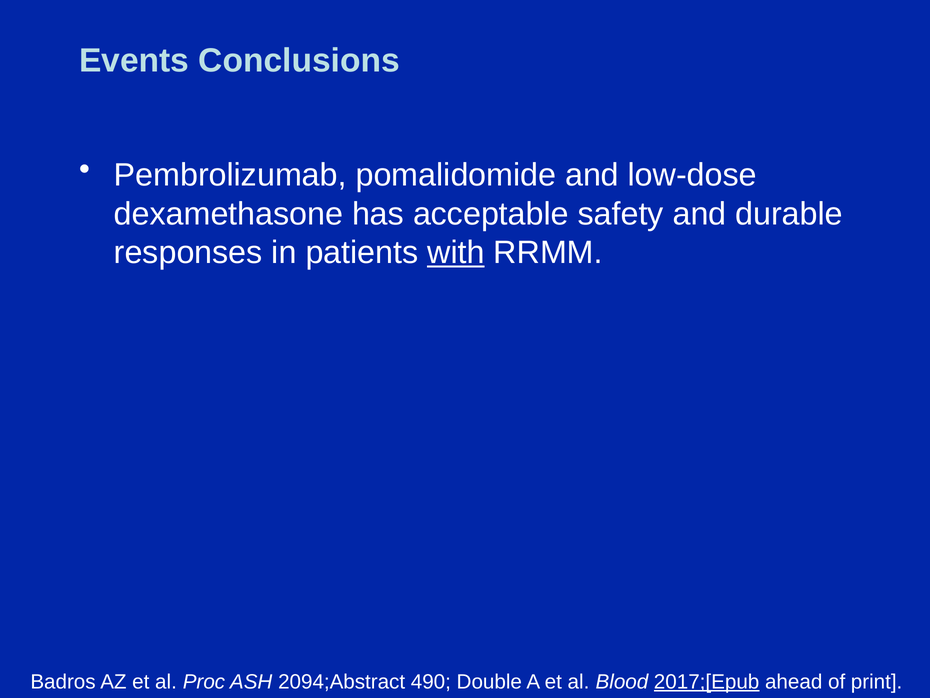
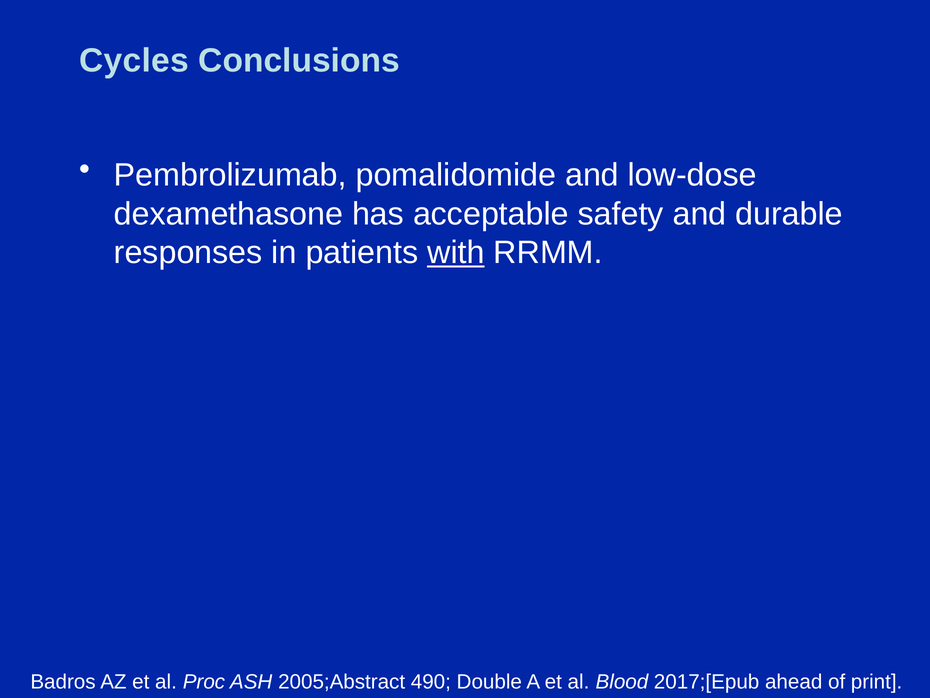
Events: Events -> Cycles (134, 60)
2094;Abstract: 2094;Abstract -> 2005;Abstract (342, 681)
2017;[Epub underline: present -> none (707, 681)
